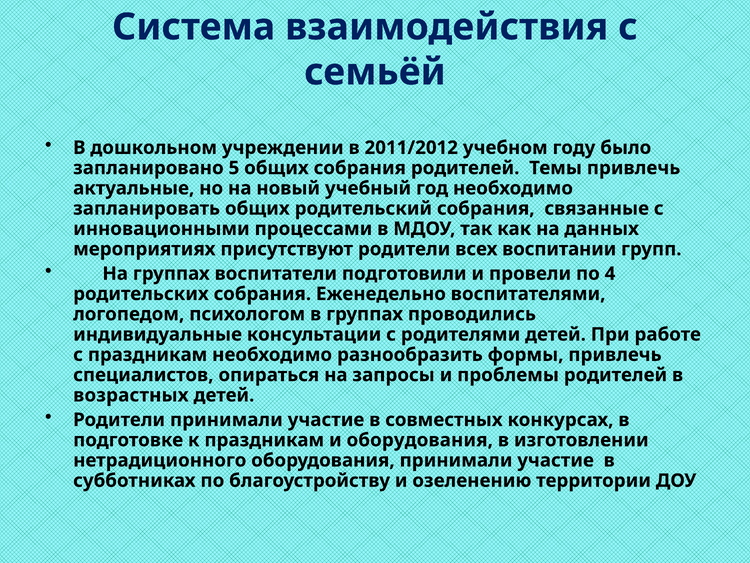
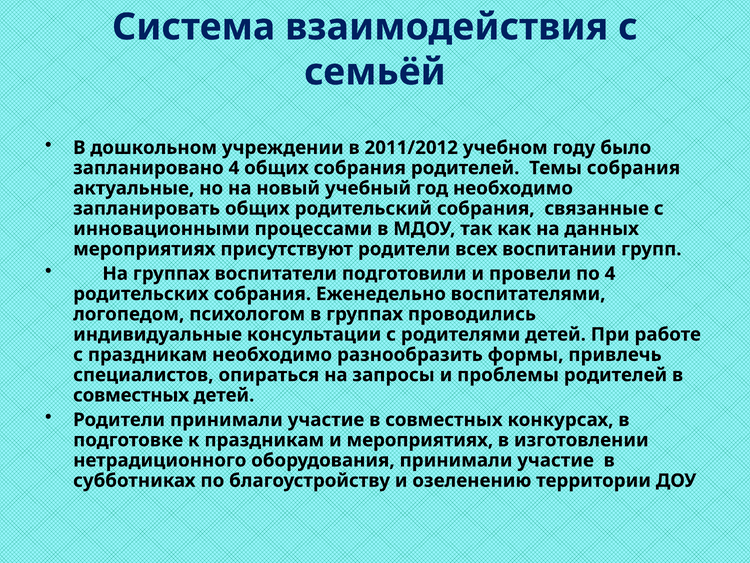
запланировано 5: 5 -> 4 (234, 168)
Темы привлечь: привлечь -> собрания (633, 168)
возрастных: возрастных -> совместных (131, 395)
и оборудования: оборудования -> мероприятиях (420, 440)
